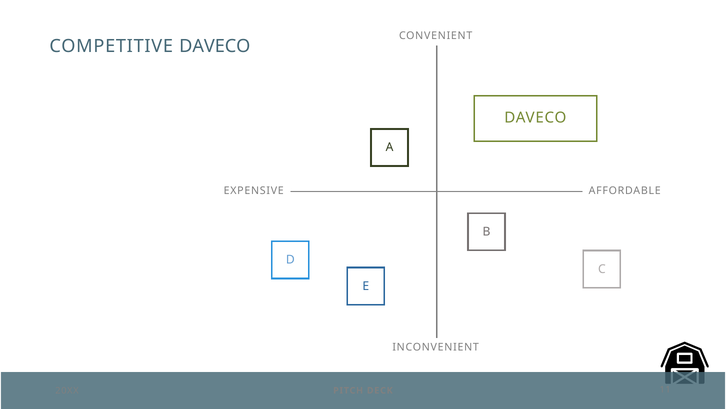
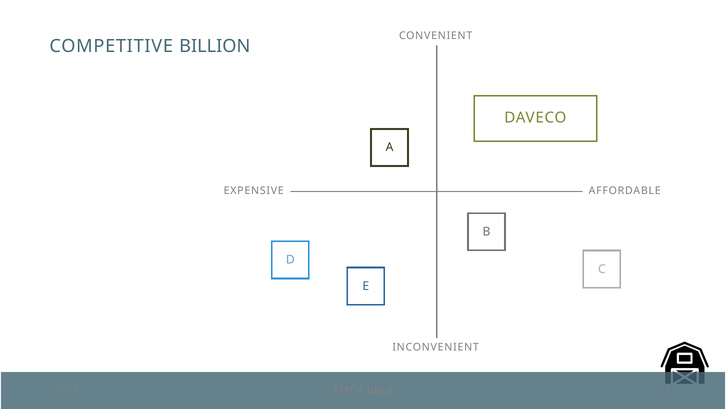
COMPETITIVE DAVECO: DAVECO -> BILLION (215, 46)
